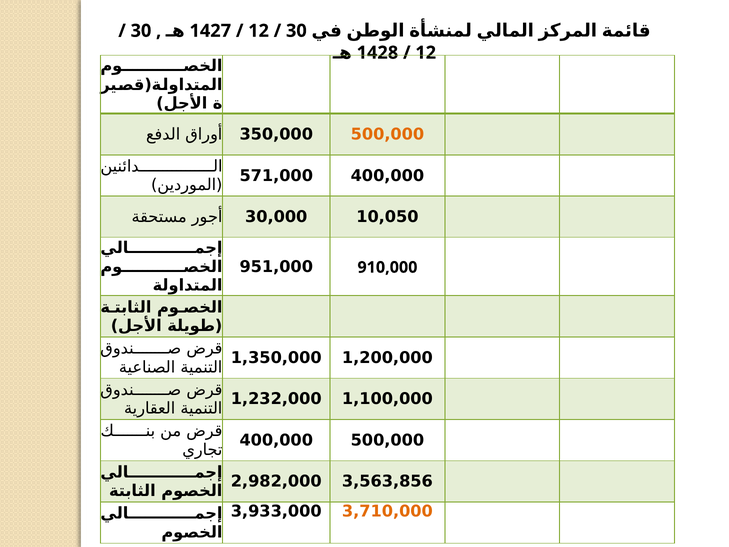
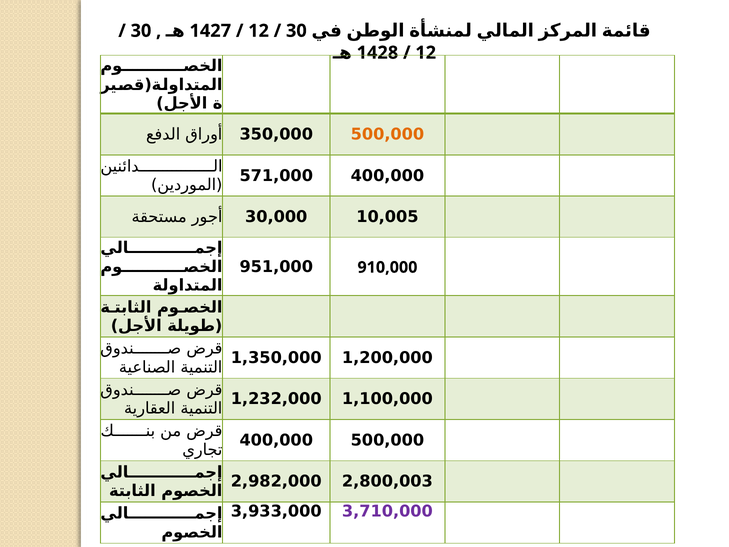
10,050: 10,050 -> 10,005 (387, 217)
3,563,856: 3,563,856 -> 2,800,003 (387, 481)
3,710,000 colour: orange -> purple (387, 511)
